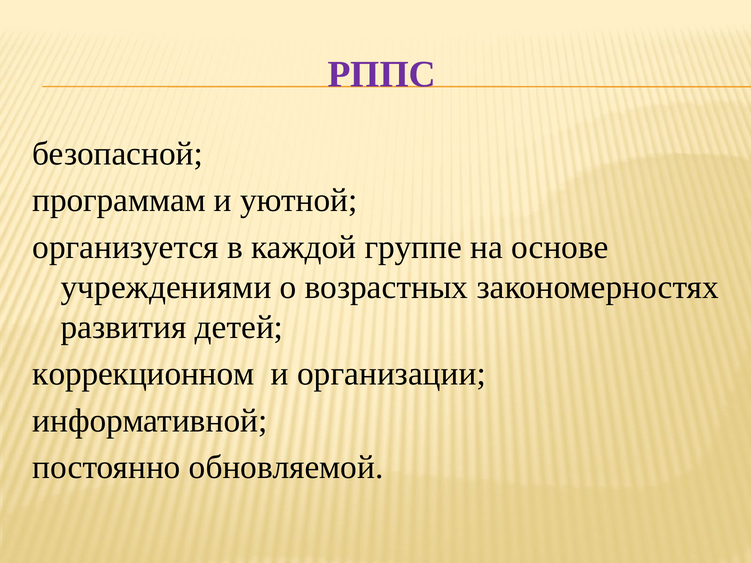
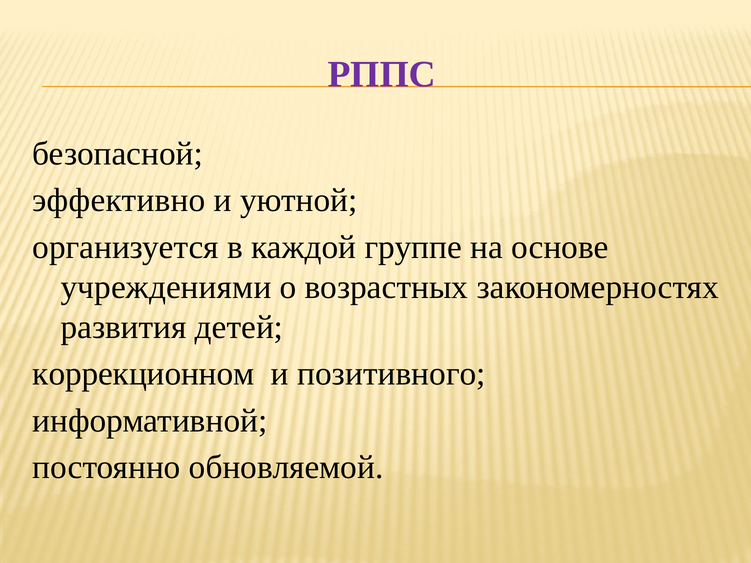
программам: программам -> эффективно (119, 200)
организации: организации -> позитивного (391, 374)
